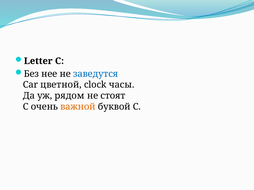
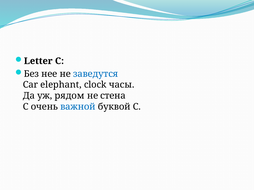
цветной: цветной -> elephant (61, 85)
стоят: стоят -> стена (113, 96)
важной colour: orange -> blue (78, 107)
